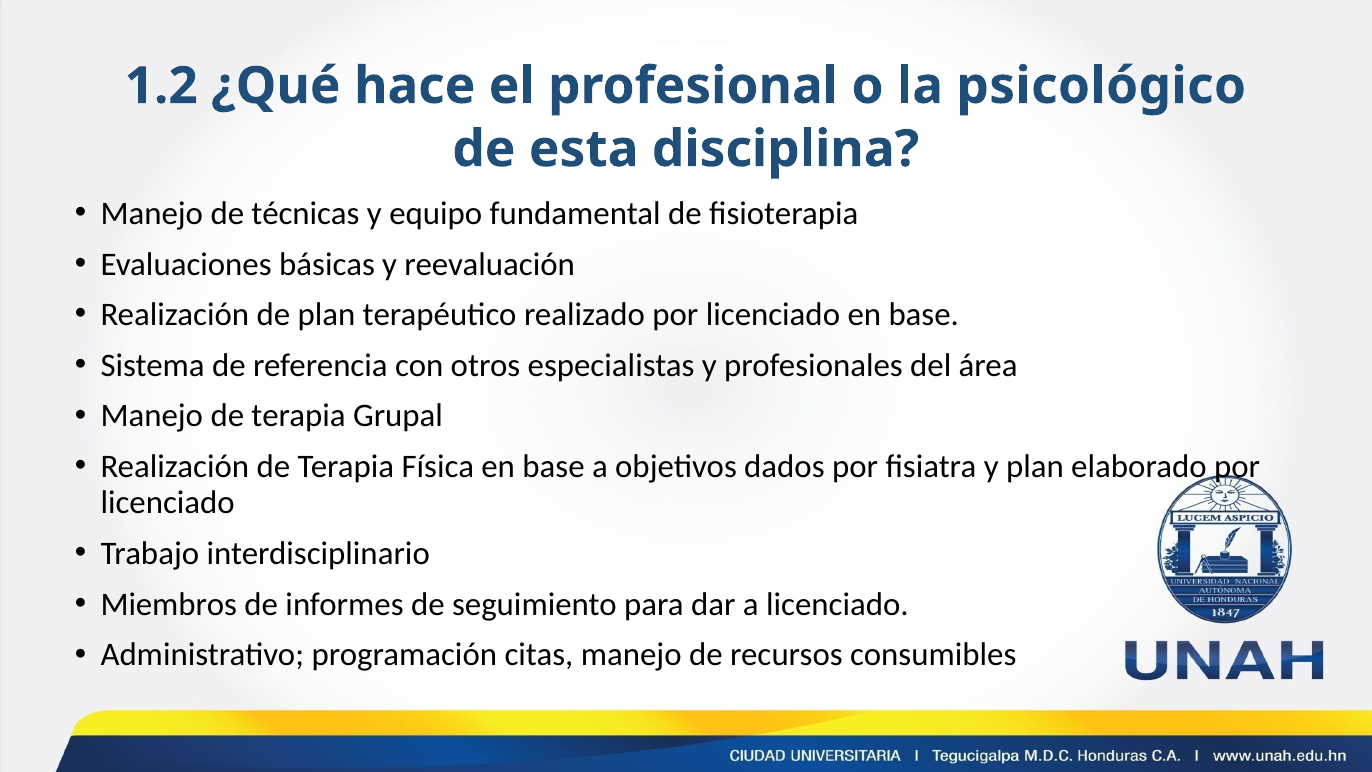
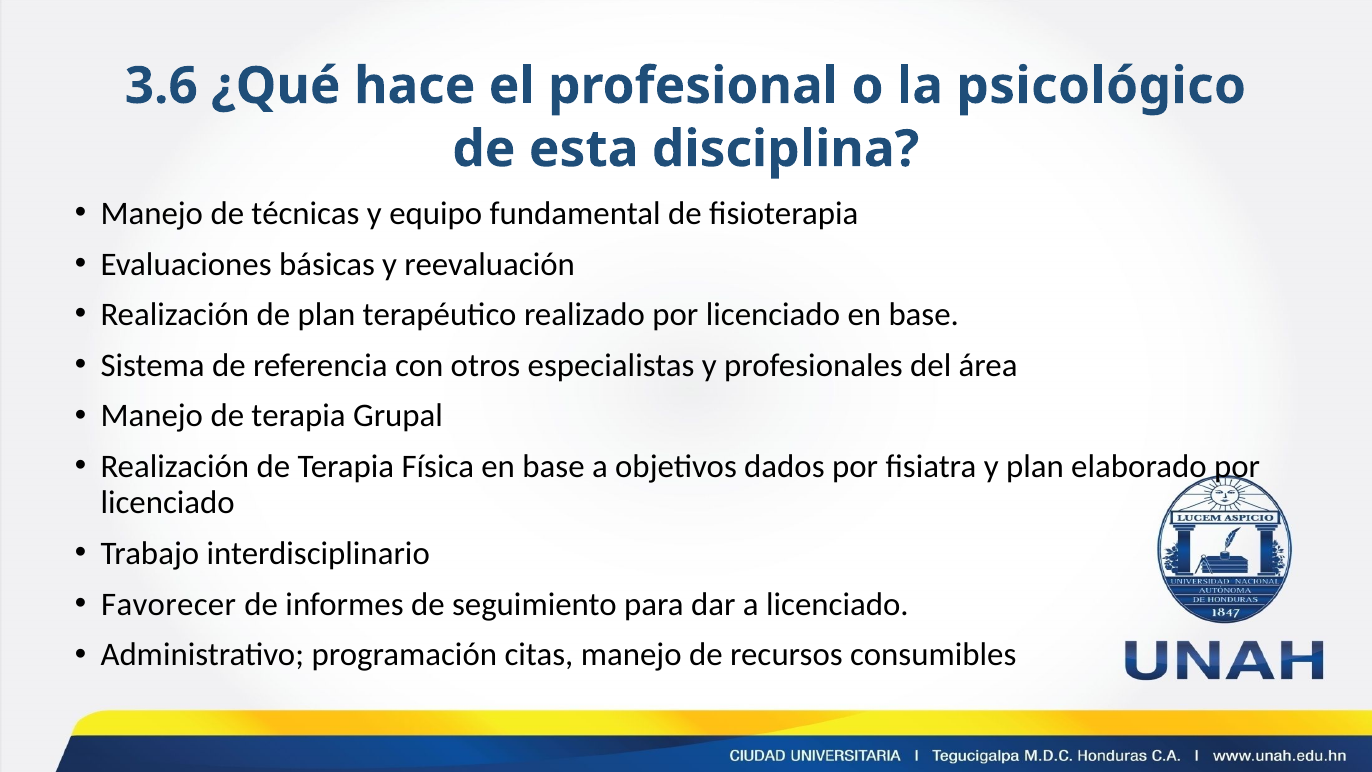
1.2: 1.2 -> 3.6 (161, 86)
Miembros: Miembros -> Favorecer (169, 604)
